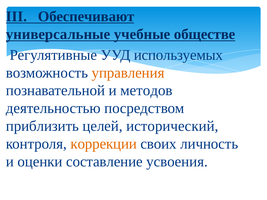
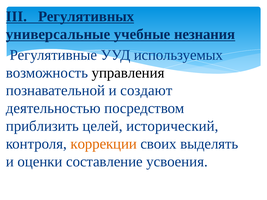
Обеспечивают: Обеспечивают -> Регулятивных (86, 17)
обществе: обществе -> незнания (205, 34)
управления colour: orange -> black (128, 73)
методов: методов -> создают (146, 91)
личность: личность -> выделять (209, 144)
